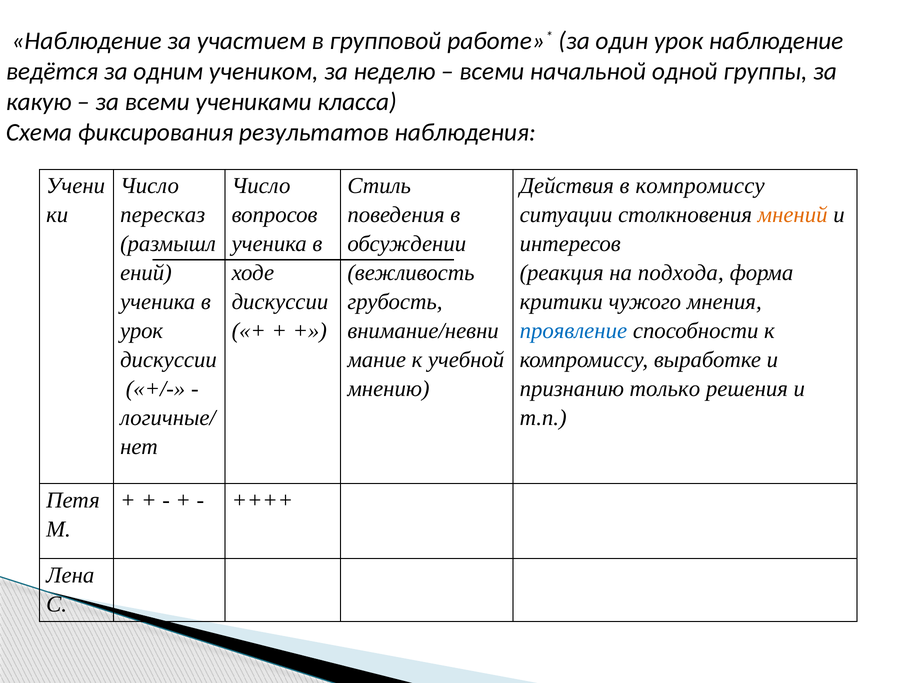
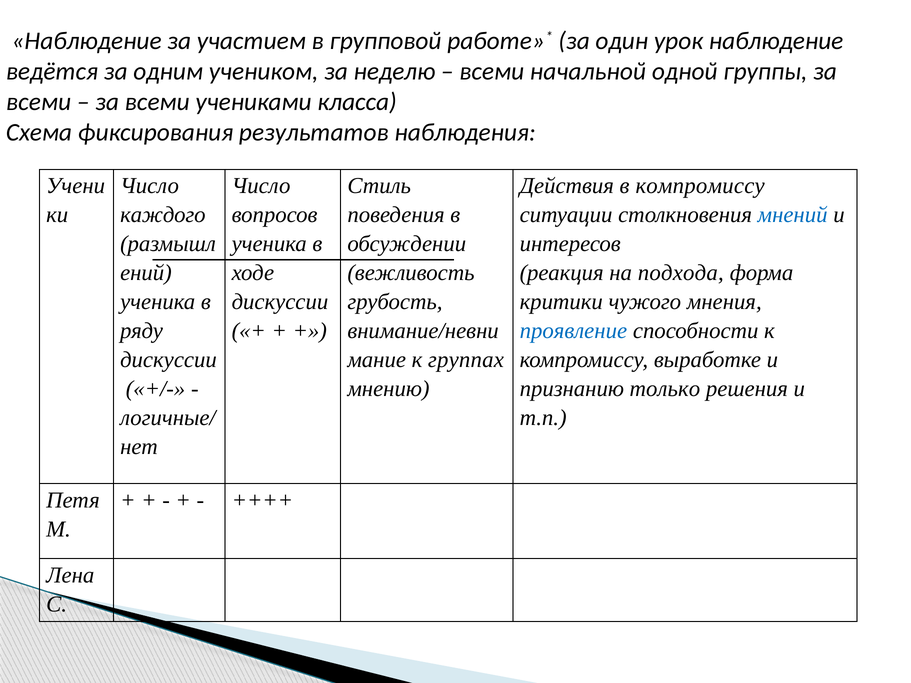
какую: какую -> всеми (39, 102)
пересказ: пересказ -> каждого (163, 215)
мнений colour: orange -> blue (793, 215)
урок: урок -> ряду (142, 331)
учебной: учебной -> группах (466, 360)
